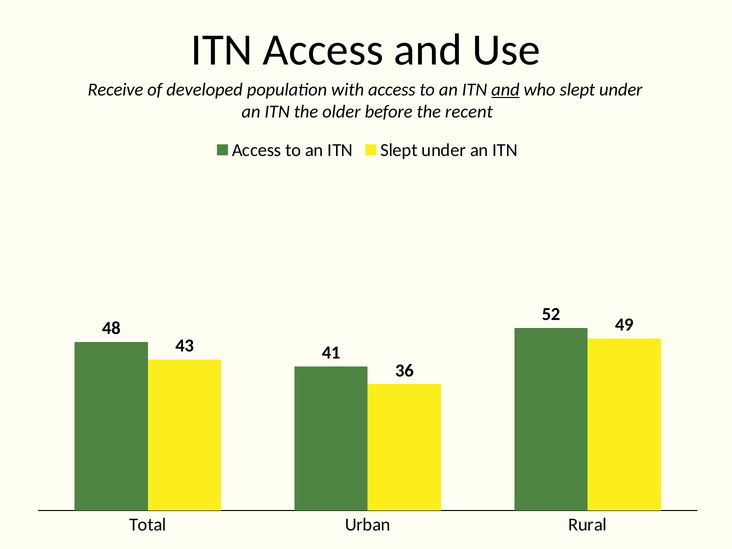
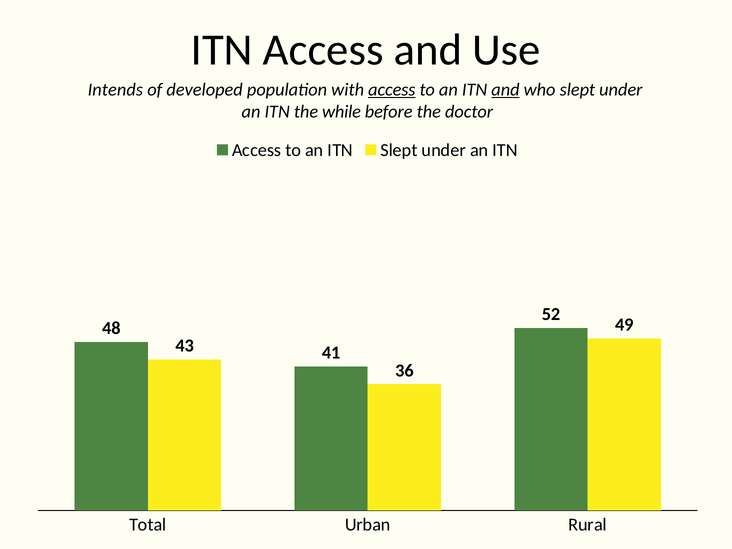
Receive: Receive -> Intends (115, 90)
access underline: none -> present (392, 90)
older: older -> while (342, 112)
recent: recent -> doctor (469, 112)
